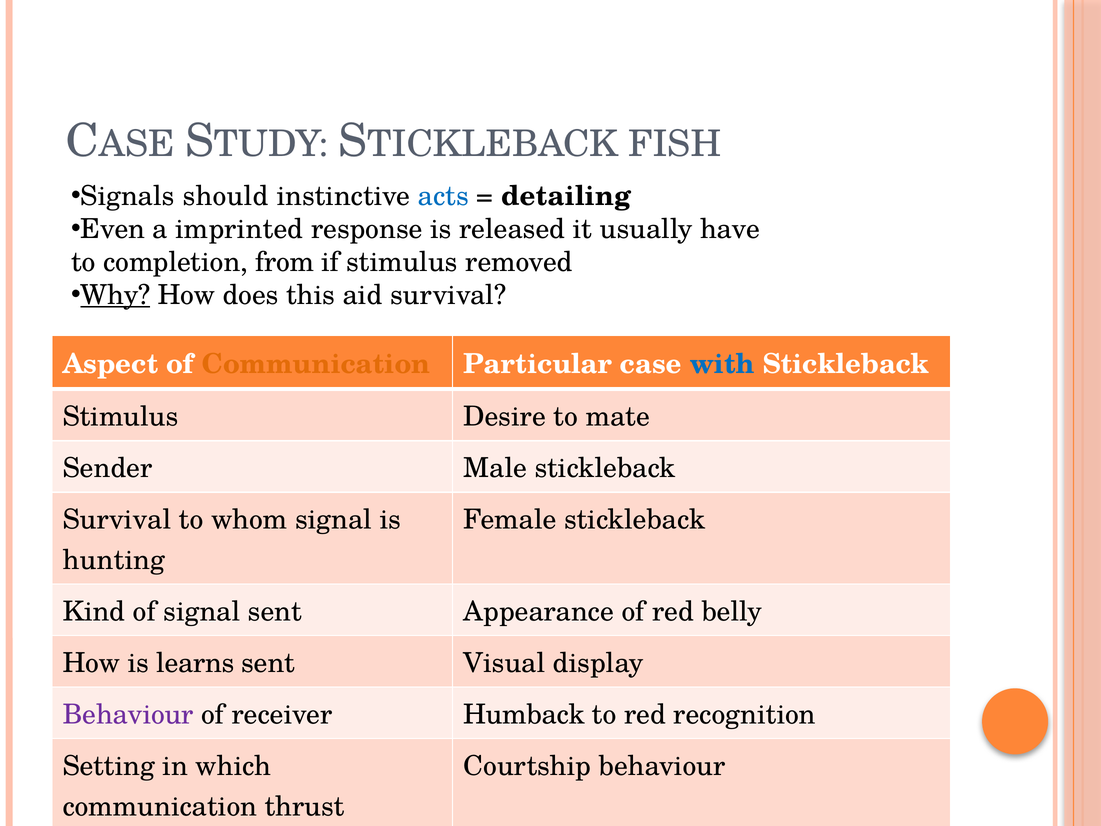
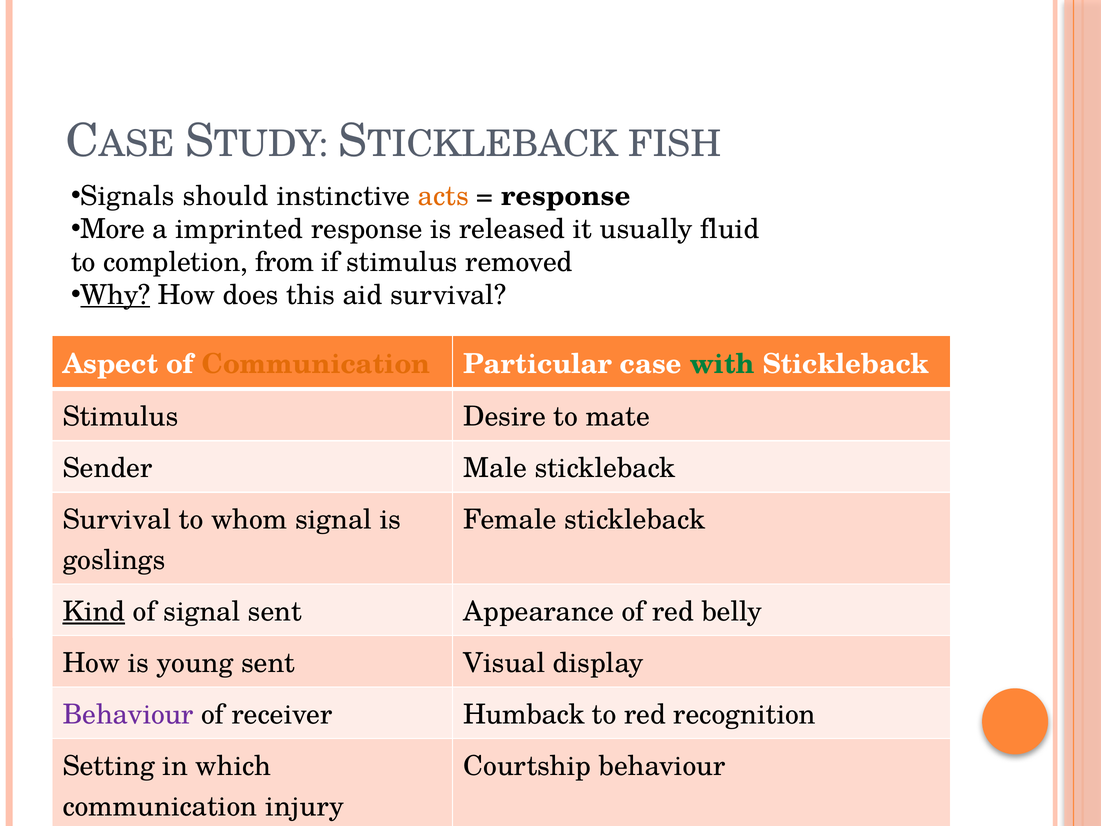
acts colour: blue -> orange (443, 196)
detailing: detailing -> response (566, 196)
Even: Even -> More (113, 229)
have: have -> fluid (730, 229)
with colour: blue -> green (722, 364)
hunting: hunting -> goslings (114, 560)
Kind underline: none -> present (94, 611)
learns: learns -> young (195, 663)
thrust: thrust -> injury (305, 806)
